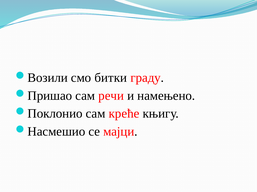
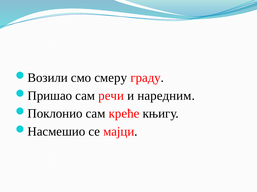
битки: битки -> смеру (111, 78)
намењено: намењено -> наредним (166, 96)
